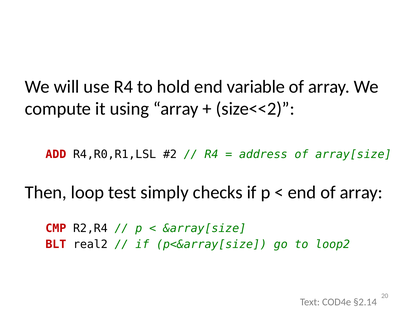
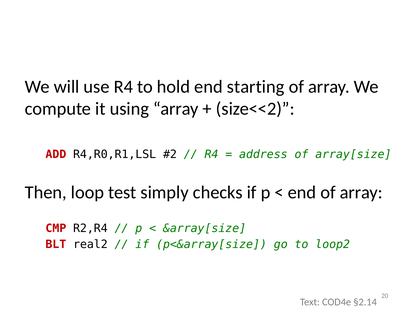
variable: variable -> starting (256, 87)
